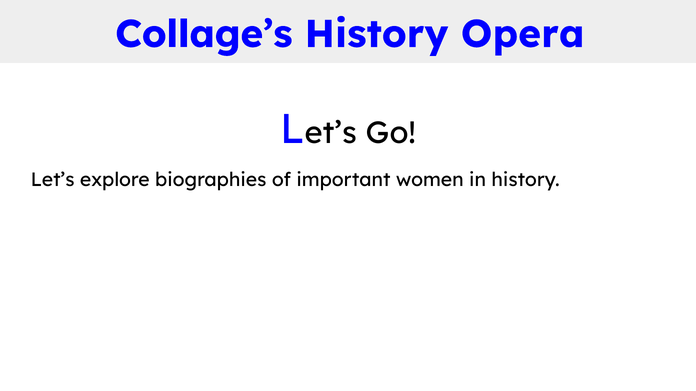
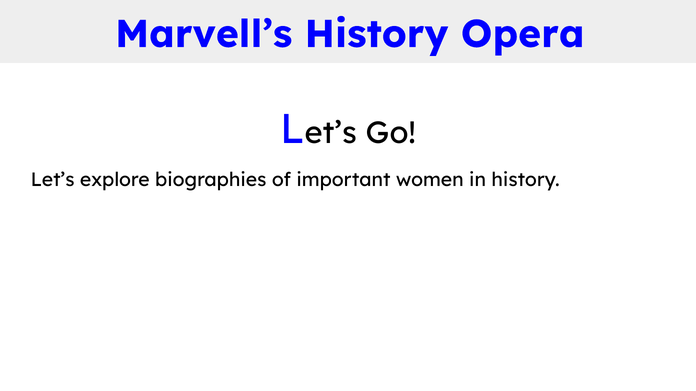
Collage’s: Collage’s -> Marvell’s (204, 34)
